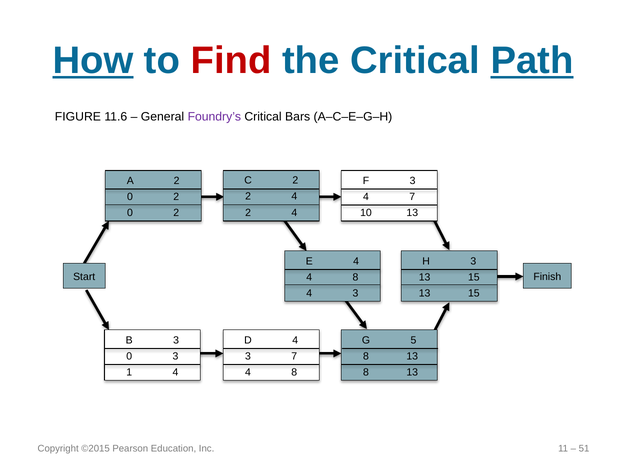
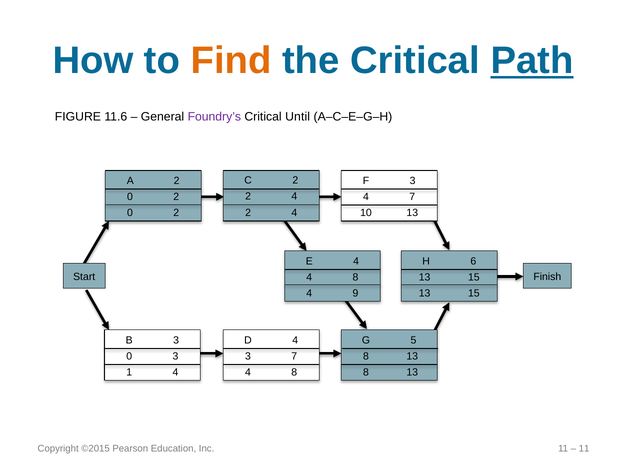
How underline: present -> none (93, 61)
Find colour: red -> orange (231, 61)
Bars: Bars -> Until (298, 117)
H 3: 3 -> 6 (473, 262)
3: 3 -> 9 (356, 294)
51: 51 -> 11 (584, 449)
